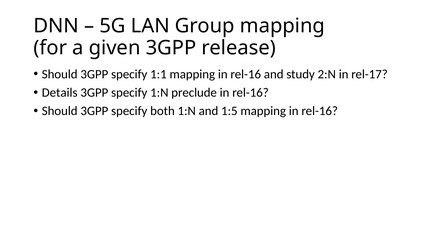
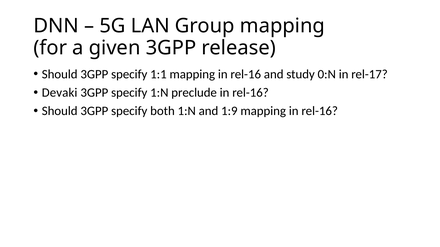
2:N: 2:N -> 0:N (327, 74)
Details: Details -> Devaki (60, 93)
1:5: 1:5 -> 1:9 (229, 111)
